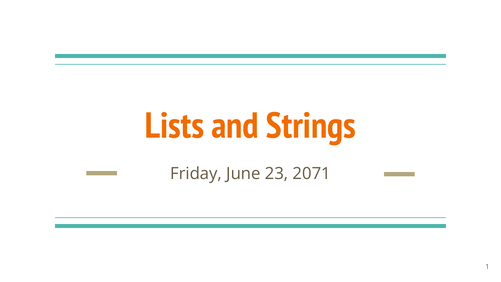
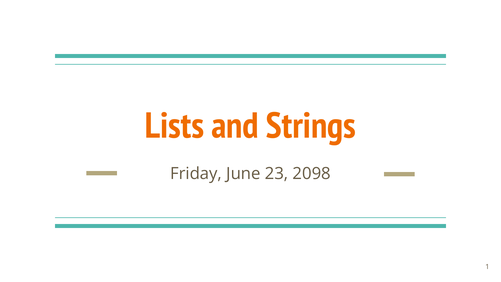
2071: 2071 -> 2098 (312, 174)
